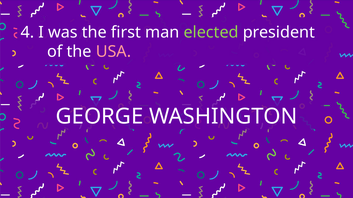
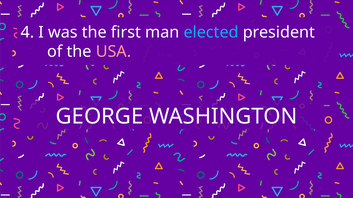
elected colour: light green -> light blue (211, 32)
